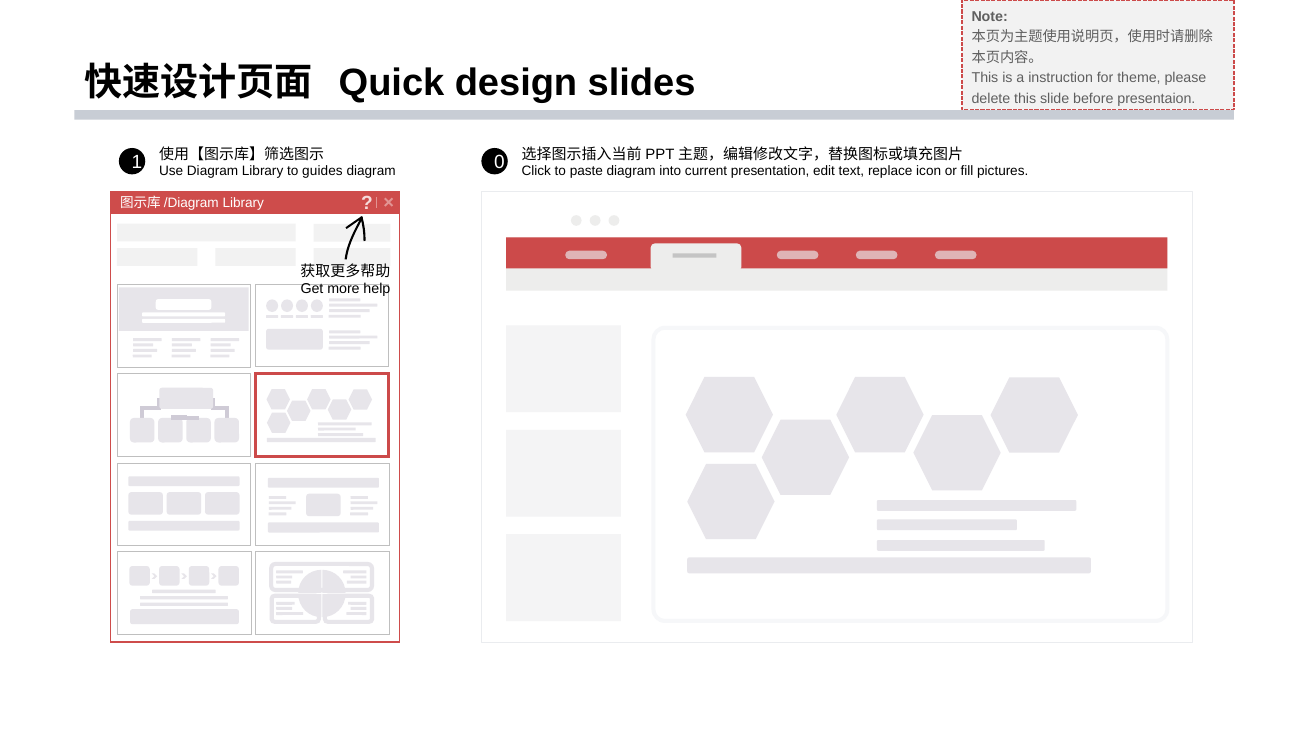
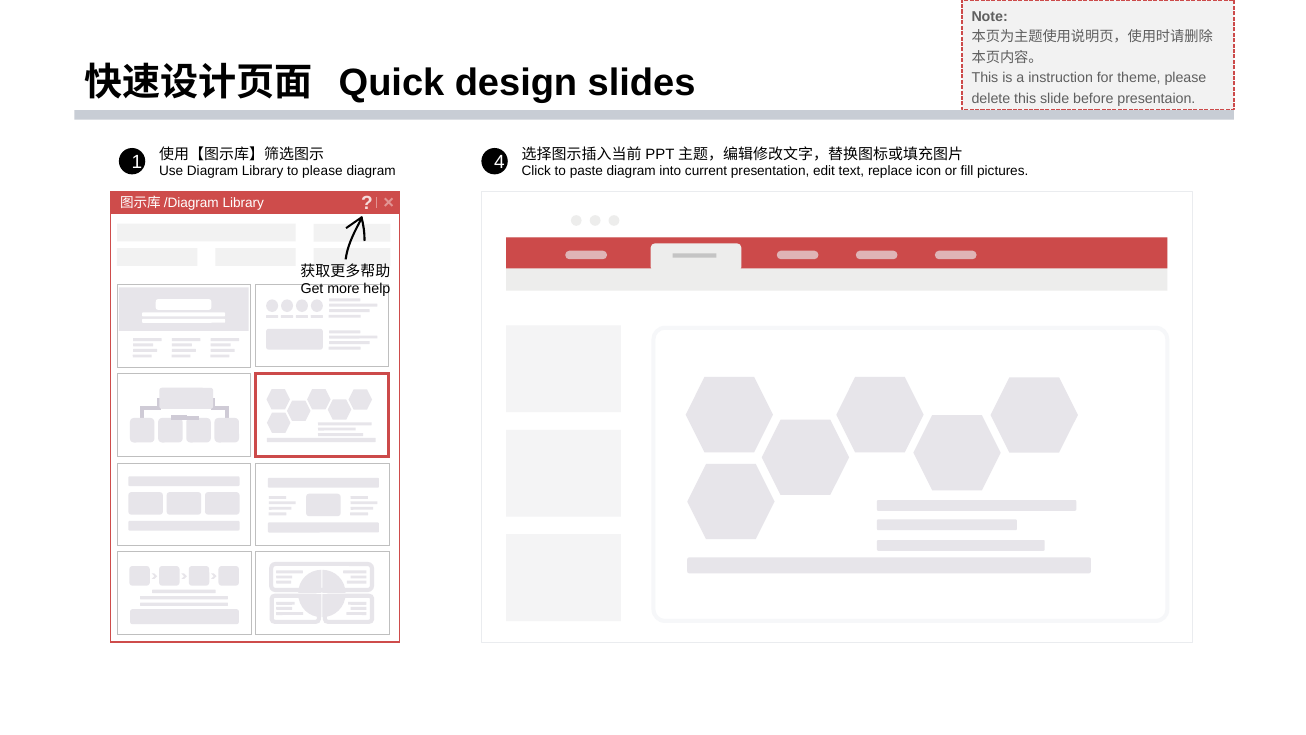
0: 0 -> 4 (500, 162)
to guides: guides -> please (322, 171)
